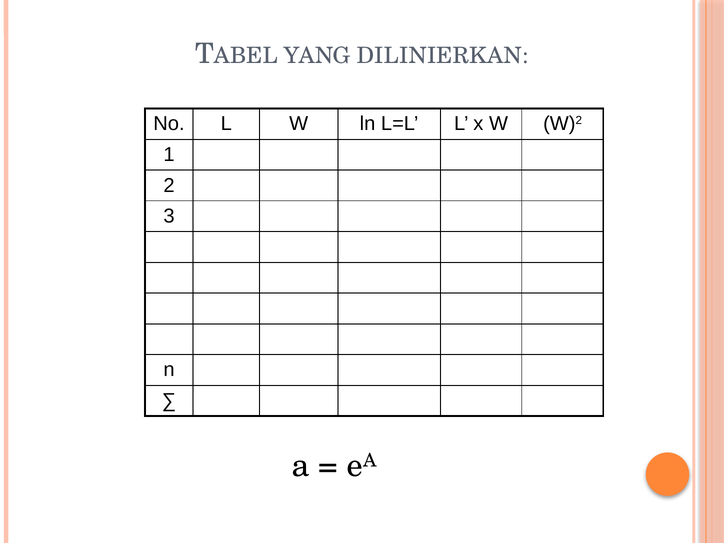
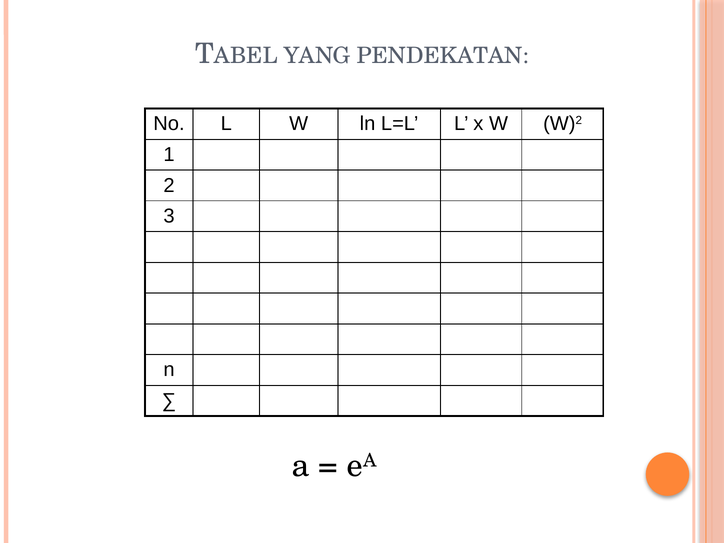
DILINIERKAN: DILINIERKAN -> PENDEKATAN (443, 56)
